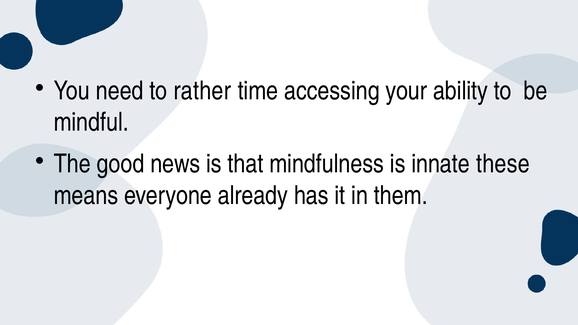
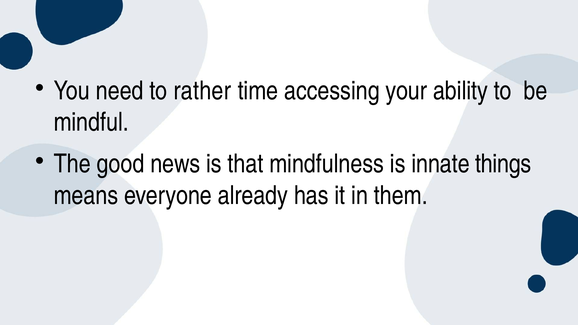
these: these -> things (503, 164)
